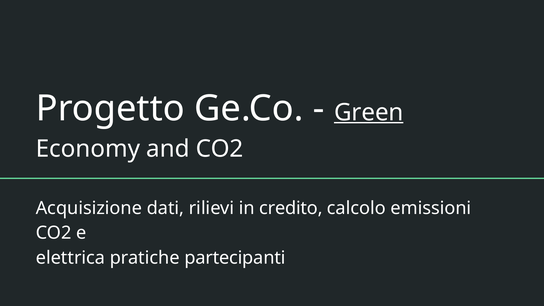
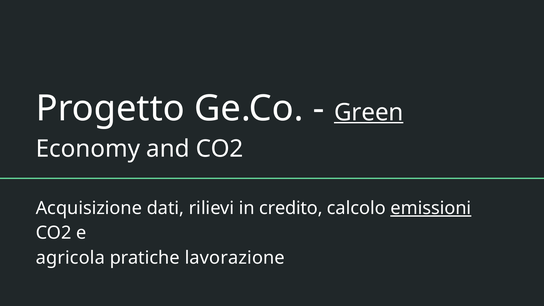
emissioni underline: none -> present (431, 208)
elettrica: elettrica -> agricola (70, 258)
partecipanti: partecipanti -> lavorazione (235, 258)
